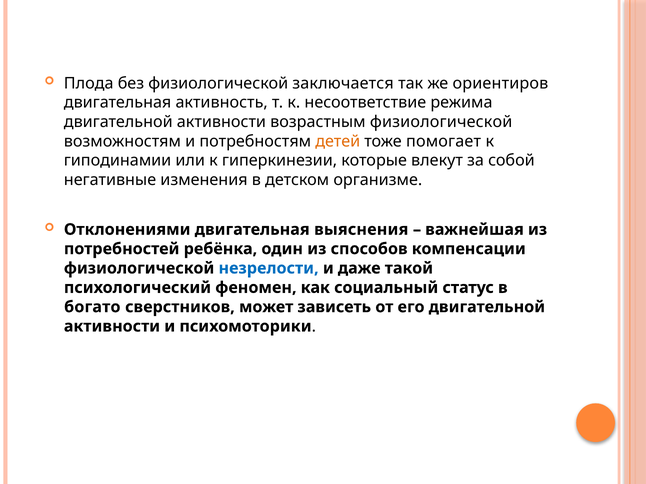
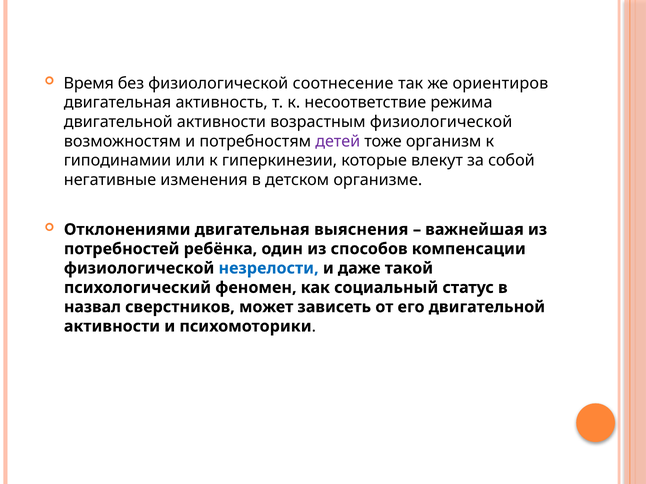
Плода: Плода -> Время (89, 83)
заключается: заключается -> соотнесение (343, 83)
детей colour: orange -> purple (338, 141)
помогает: помогает -> организм (444, 141)
богато: богато -> назвал (92, 307)
